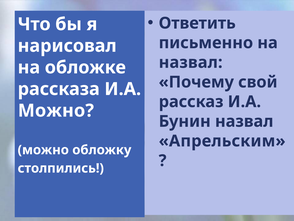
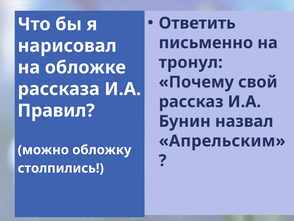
назвал: назвал -> тронул (191, 62)
Можно: Можно -> Правил (56, 110)
